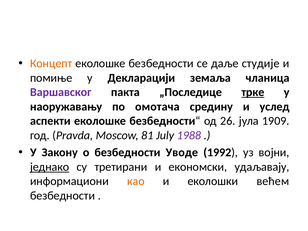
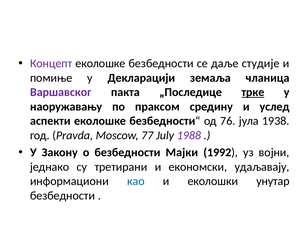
Концепт colour: orange -> purple (51, 63)
омотача: омотача -> праксом (157, 107)
26: 26 -> 76 (228, 121)
1909: 1909 -> 1938 (276, 121)
81: 81 -> 77 (147, 135)
Уводе: Уводе -> Мајки (182, 152)
једнако underline: present -> none (50, 167)
као colour: orange -> blue (136, 181)
већeм: већeм -> унутар (273, 181)
